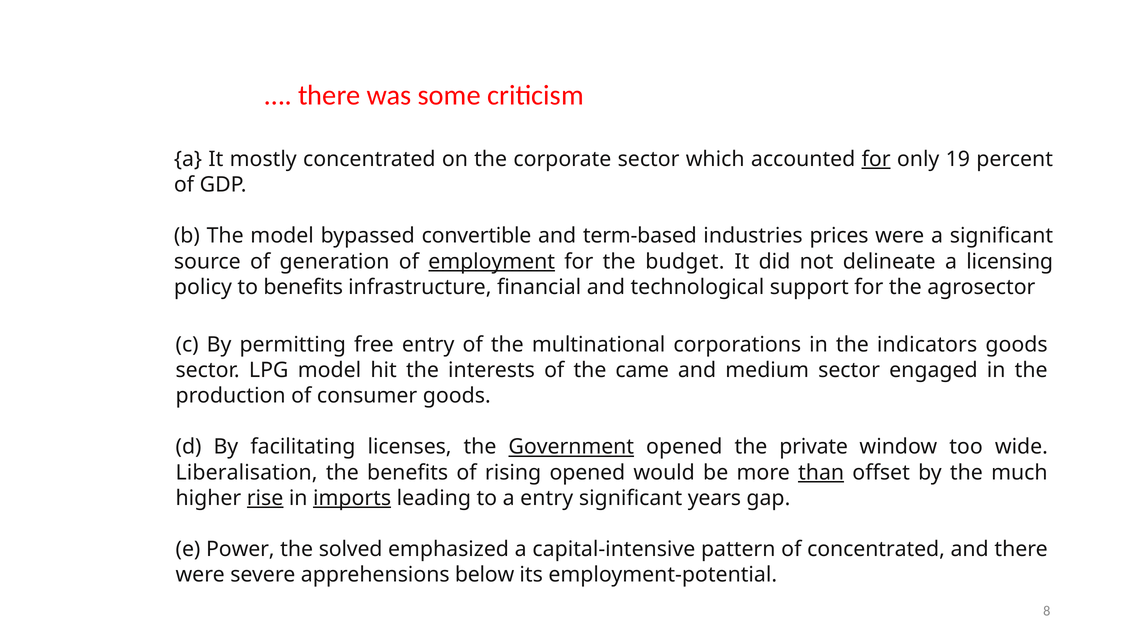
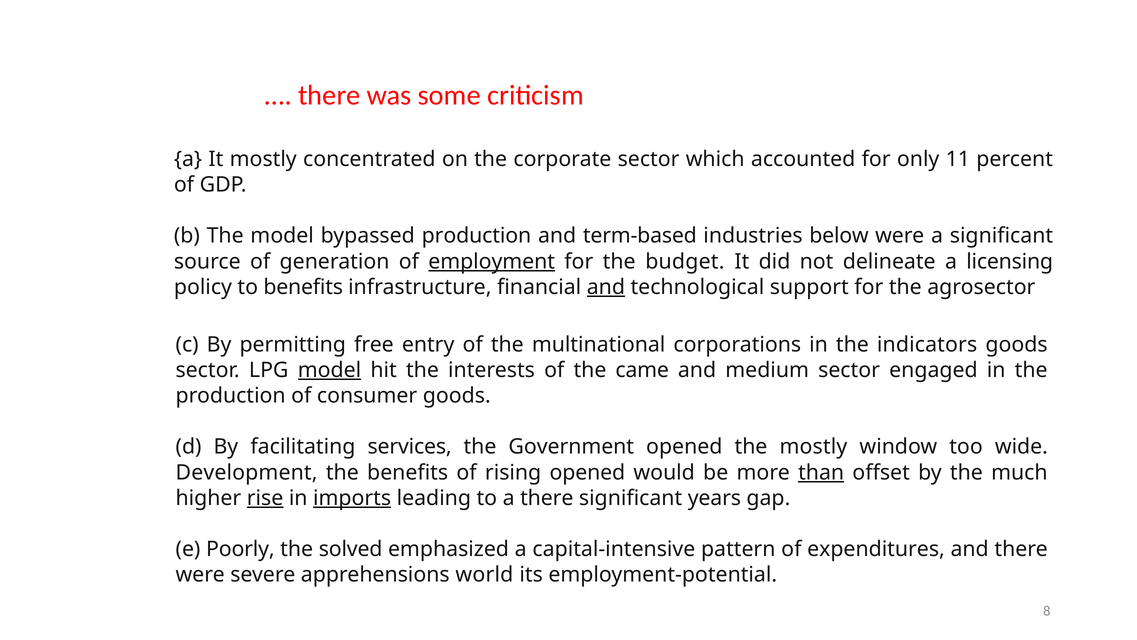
for underline: present -> none (876, 159)
19: 19 -> 11 (958, 159)
bypassed convertible: convertible -> production (476, 236)
prices: prices -> below (839, 236)
and underline: none -> present (606, 287)
model underline: none -> present (329, 370)
licenses: licenses -> services (410, 447)
Government underline: present -> none (571, 447)
the private: private -> mostly (813, 447)
Liberalisation: Liberalisation -> Development (247, 472)
a entry: entry -> there (547, 498)
Power: Power -> Poorly (240, 549)
of concentrated: concentrated -> expenditures (876, 549)
below: below -> world (484, 575)
